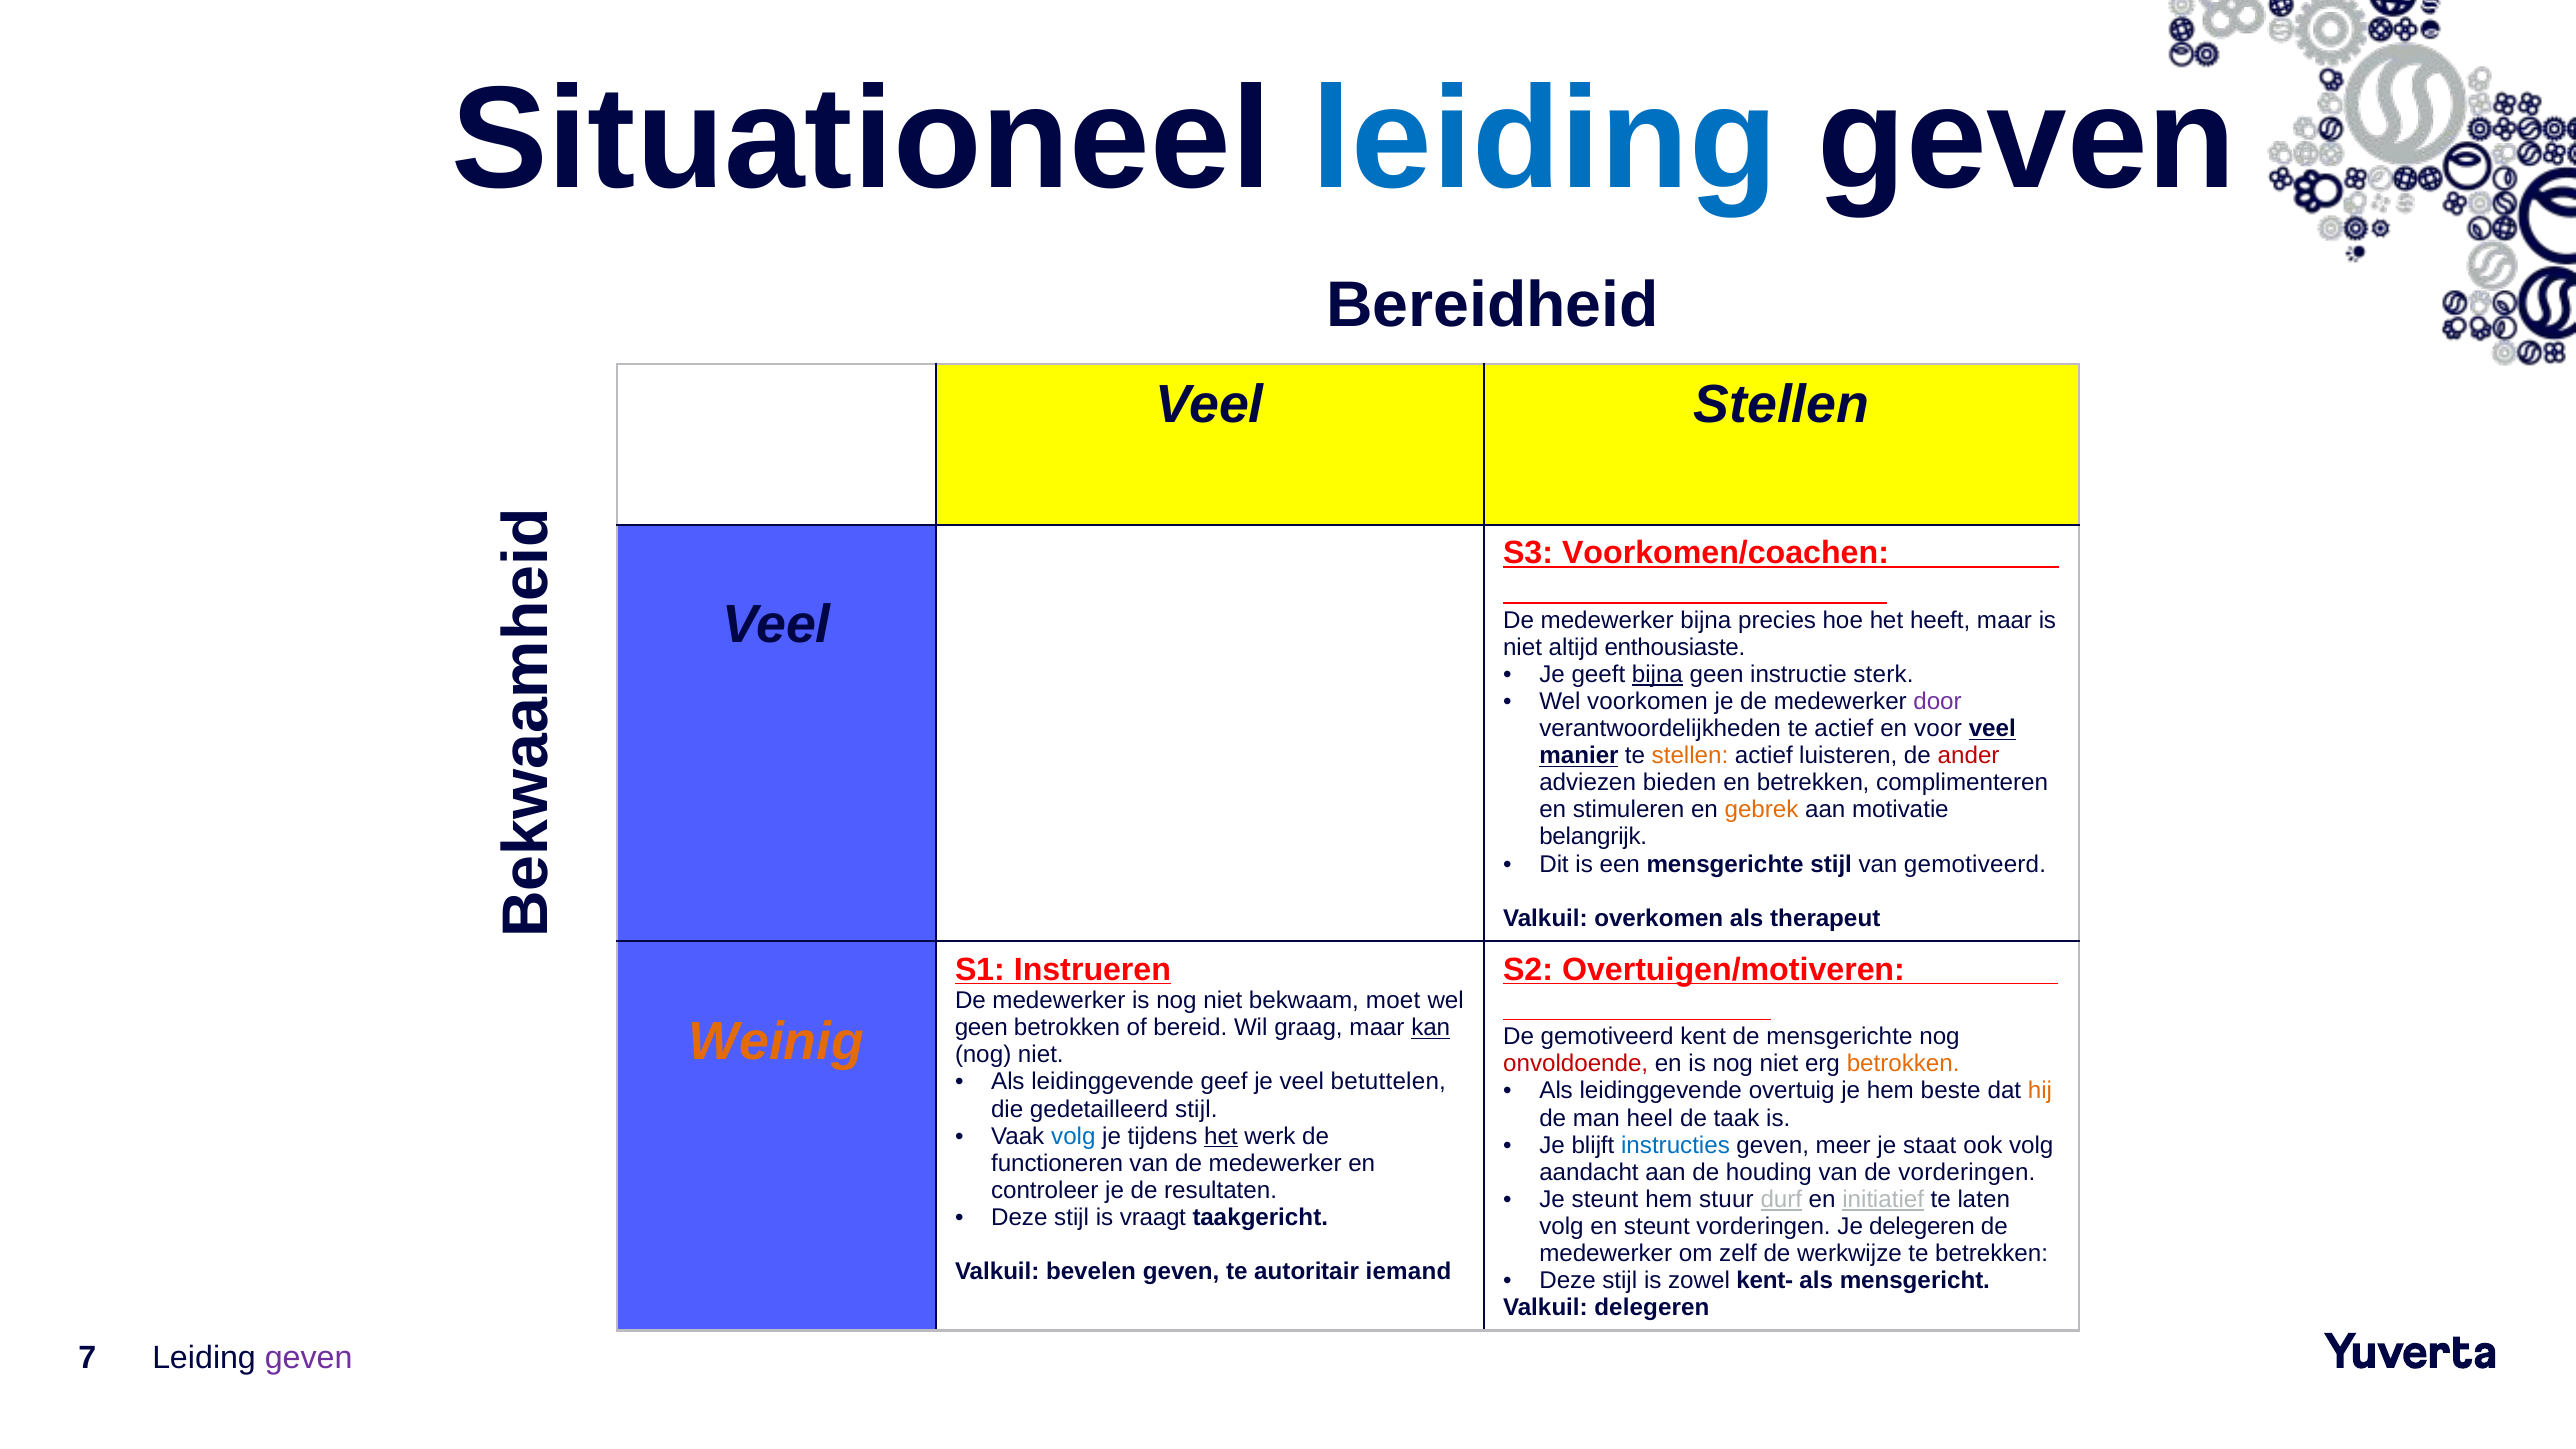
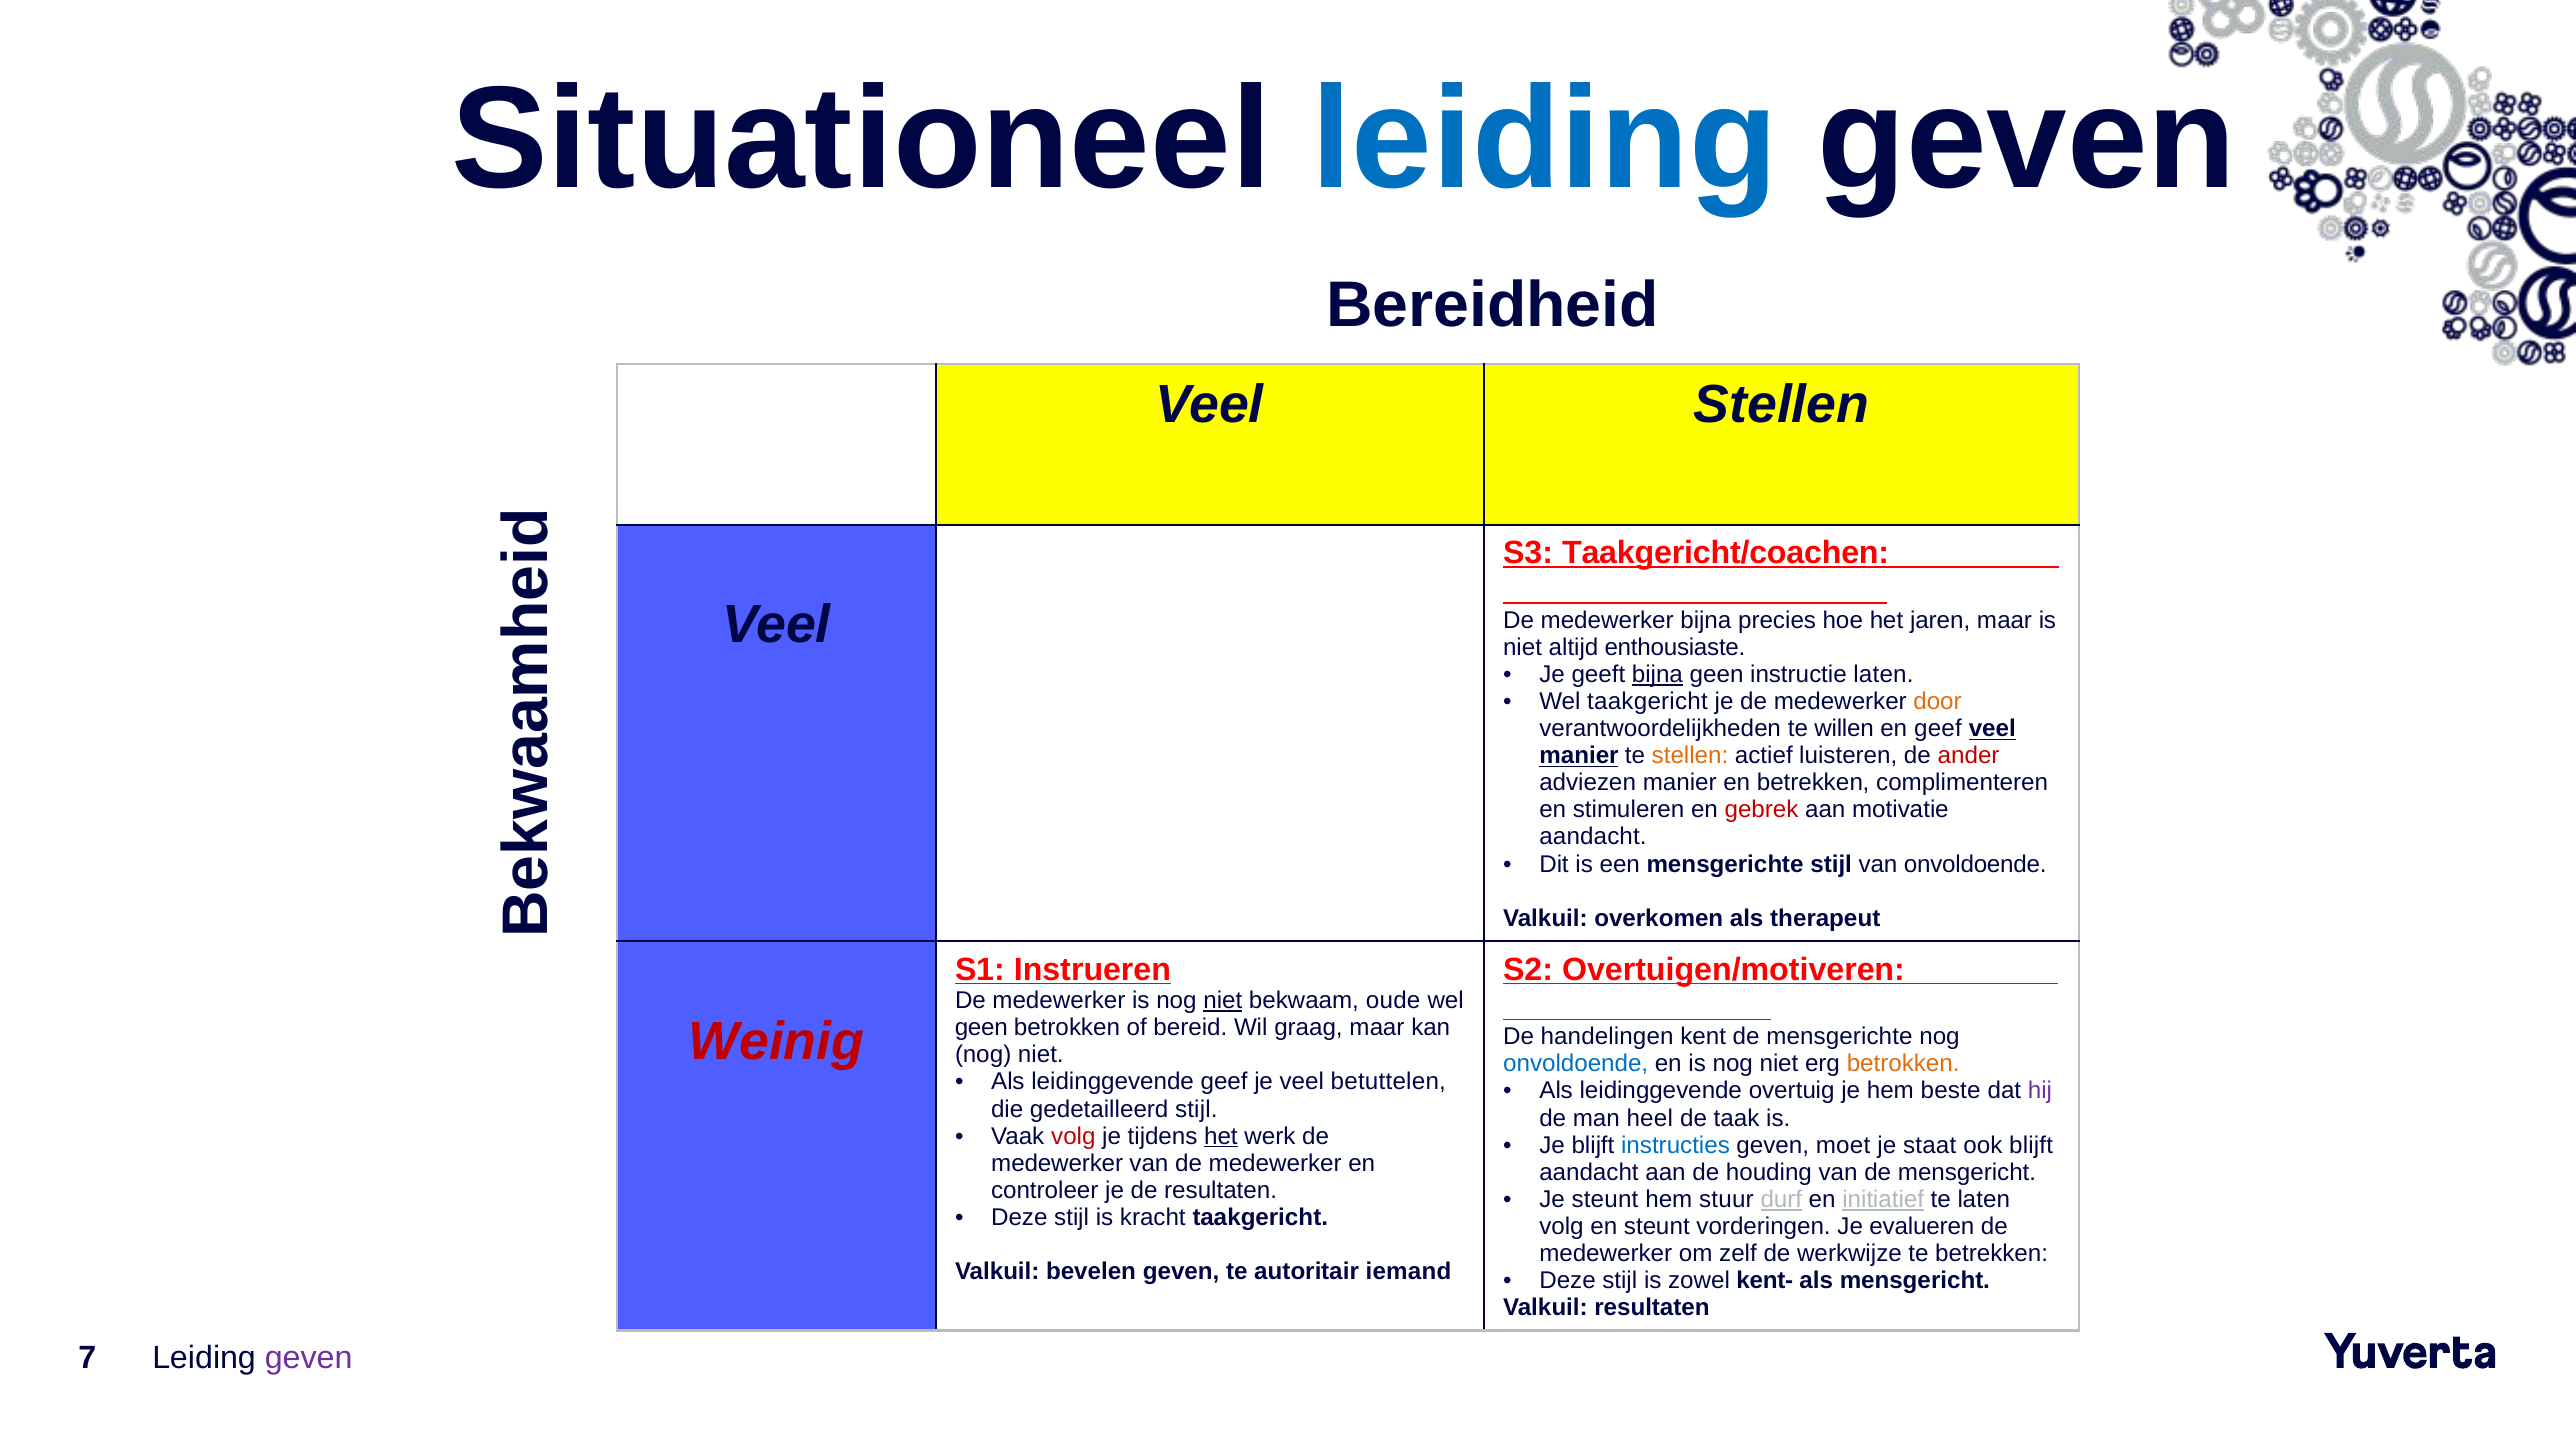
Voorkomen/coachen: Voorkomen/coachen -> Taakgericht/coachen (1726, 553)
heeft: heeft -> jaren (1940, 620)
instructie sterk: sterk -> laten (1883, 675)
Wel voorkomen: voorkomen -> taakgericht (1647, 702)
door colour: purple -> orange (1938, 702)
te actief: actief -> willen (1844, 729)
en voor: voor -> geef (1938, 729)
adviezen bieden: bieden -> manier (1680, 783)
gebrek colour: orange -> red (1762, 810)
belangrijk: belangrijk -> aandacht (1593, 837)
van gemotiveerd: gemotiveerd -> onvoldoende (1975, 864)
niet underline: none -> present (1223, 1001)
moet: moet -> oude (1393, 1001)
kan underline: present -> none (1431, 1028)
Weinig colour: orange -> red (777, 1042)
De gemotiveerd: gemotiveerd -> handelingen (1607, 1037)
onvoldoende colour: red -> blue (1576, 1064)
hij colour: orange -> purple (2040, 1091)
volg colour: blue -> red (1073, 1136)
meer: meer -> moet (1843, 1145)
ook volg: volg -> blijft (2031, 1145)
functioneren: functioneren -> medewerker (1057, 1163)
de vorderingen: vorderingen -> mensgericht (1967, 1172)
vraagt: vraagt -> kracht (1153, 1217)
Je delegeren: delegeren -> evalueren (1922, 1226)
Valkuil delegeren: delegeren -> resultaten (1652, 1308)
